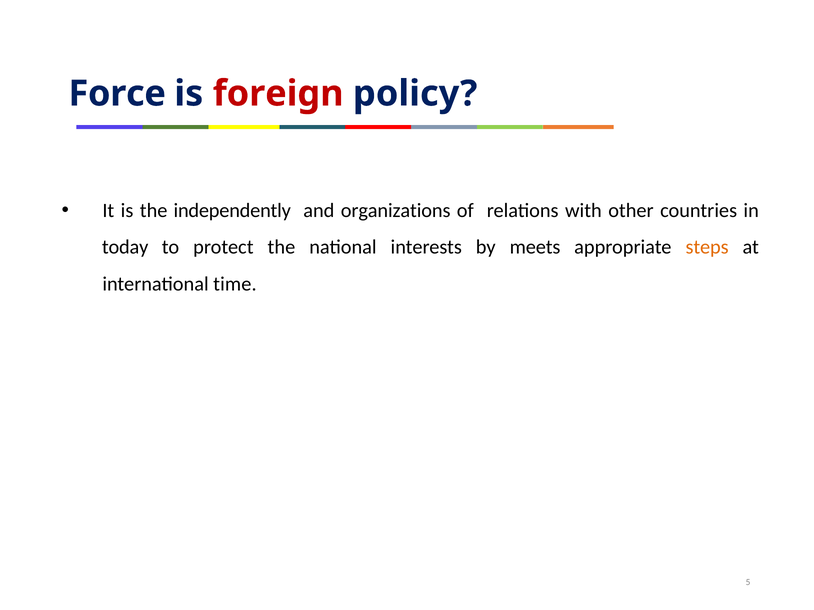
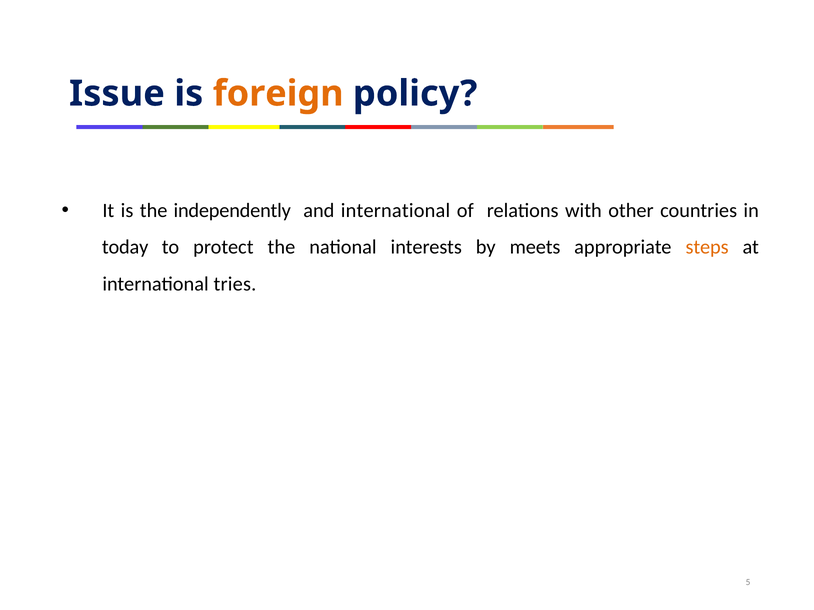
Force: Force -> Issue (117, 94)
foreign colour: red -> orange (278, 94)
and organizations: organizations -> international (395, 211)
time: time -> tries (235, 284)
